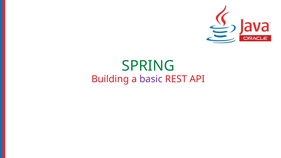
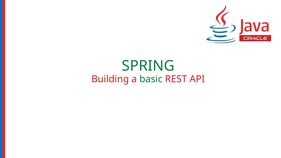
basic colour: purple -> green (151, 79)
